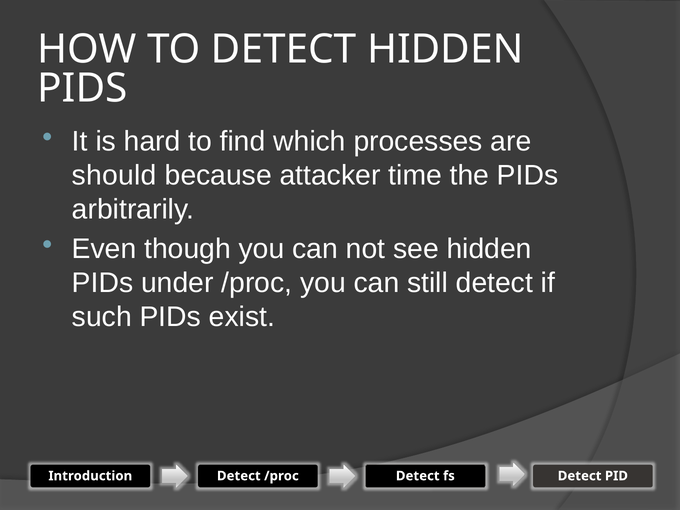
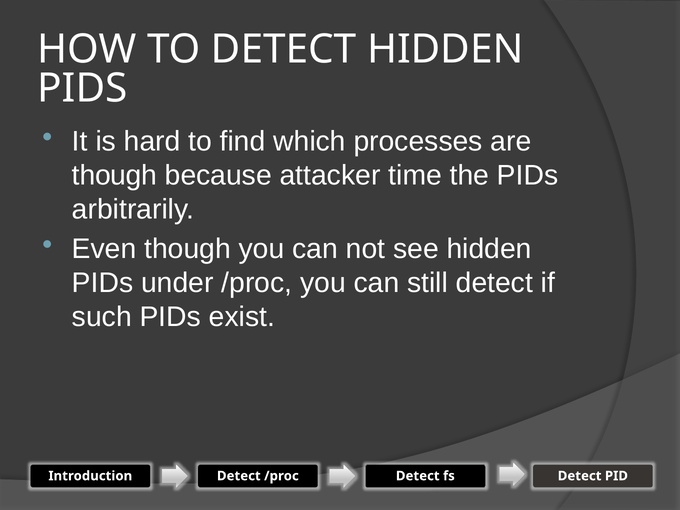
should: should -> though (115, 175)
